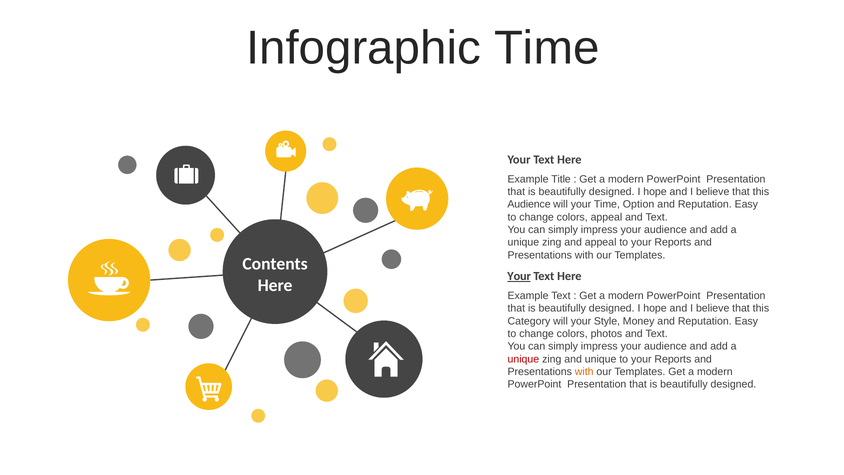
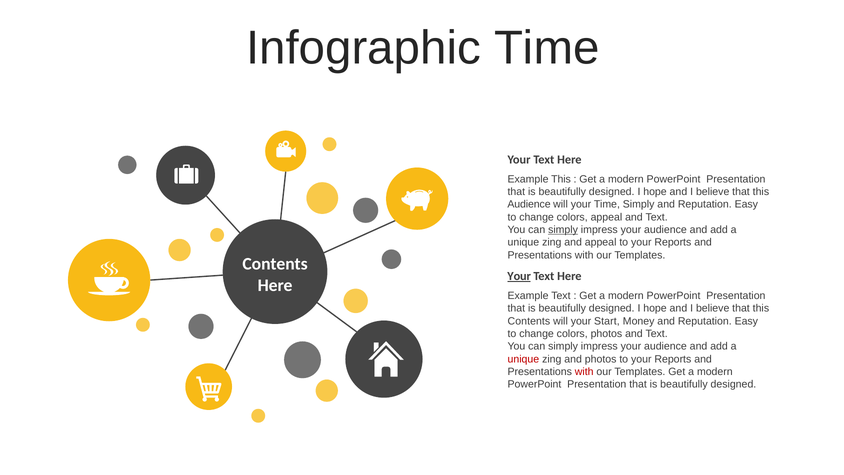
Example Title: Title -> This (561, 179)
Time Option: Option -> Simply (639, 204)
simply underline: none -> present (563, 230)
Category: Category -> Contents (529, 321)
Style: Style -> Start (607, 321)
and unique: unique -> photos (601, 359)
with colour: orange -> red (584, 372)
